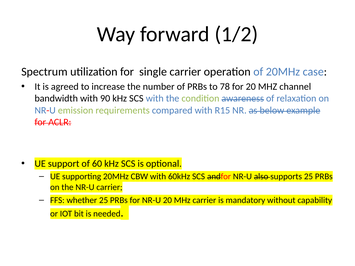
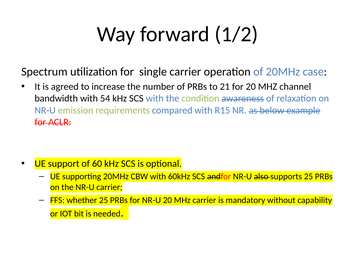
78: 78 -> 21 (225, 87)
90: 90 -> 54 (105, 99)
